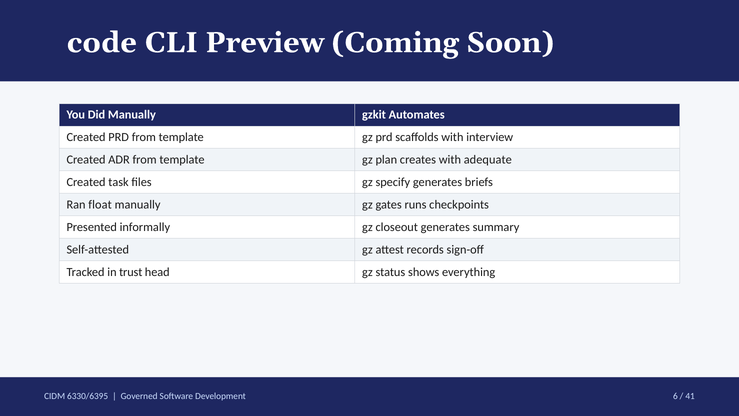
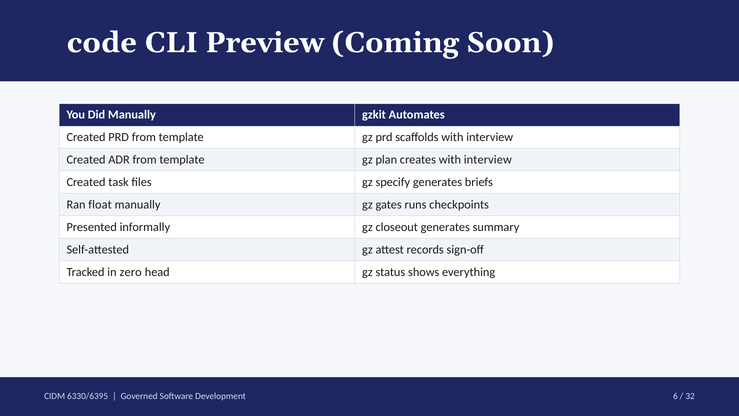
creates with adequate: adequate -> interview (488, 160)
trust: trust -> zero (131, 272)
41: 41 -> 32 (690, 396)
